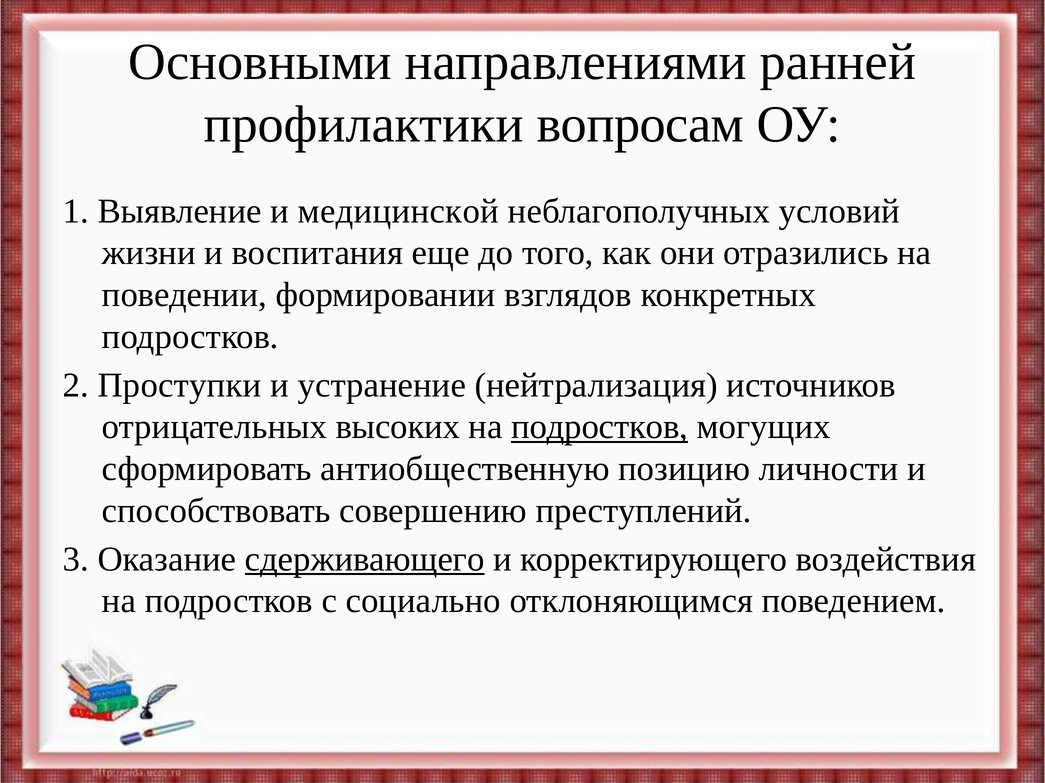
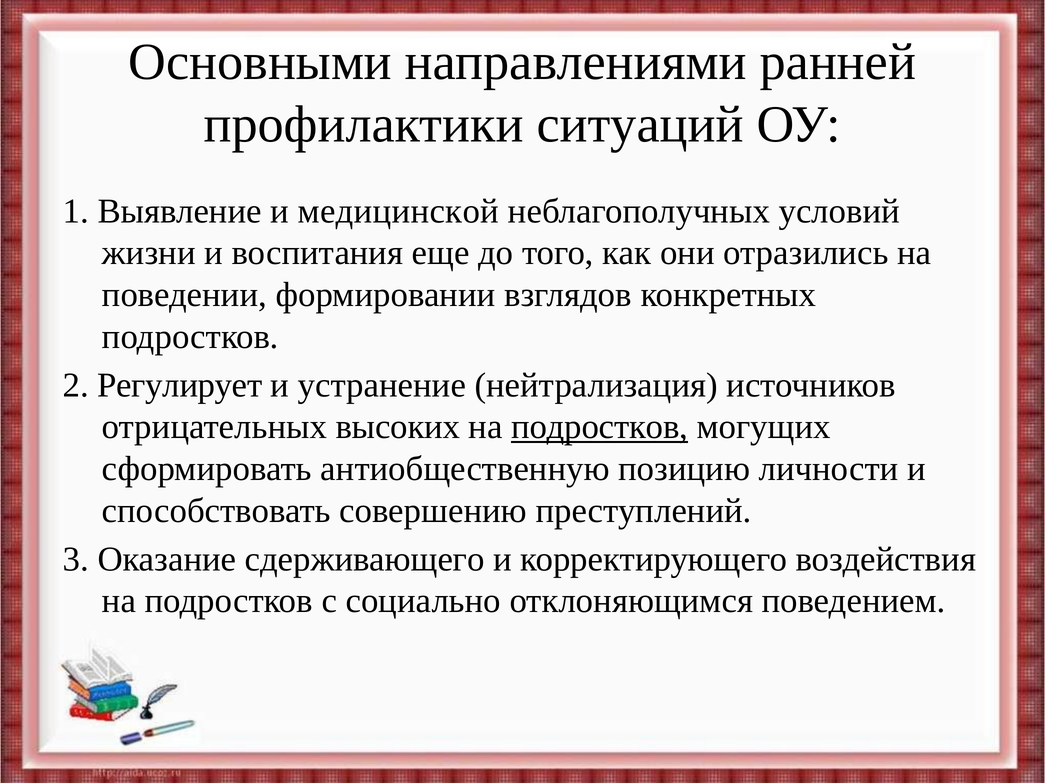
вопросам: вопросам -> ситуаций (640, 125)
Проступки: Проступки -> Регулирует (180, 386)
сдерживающего underline: present -> none (365, 560)
